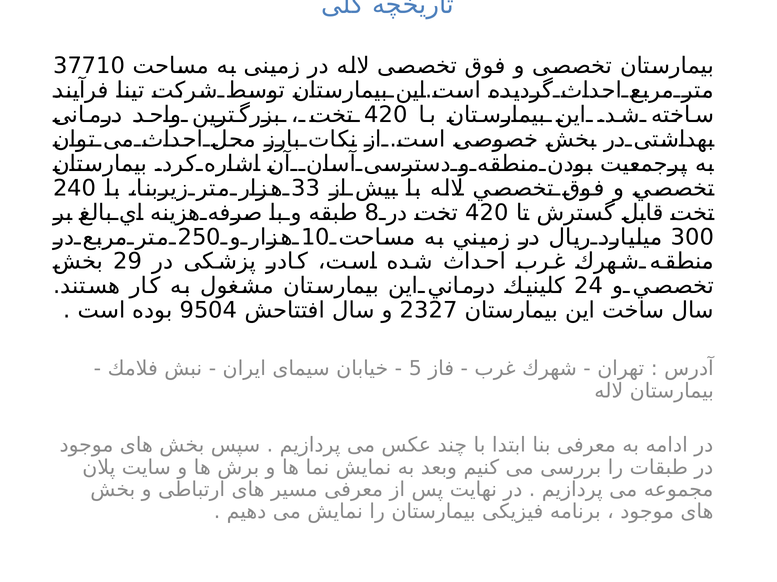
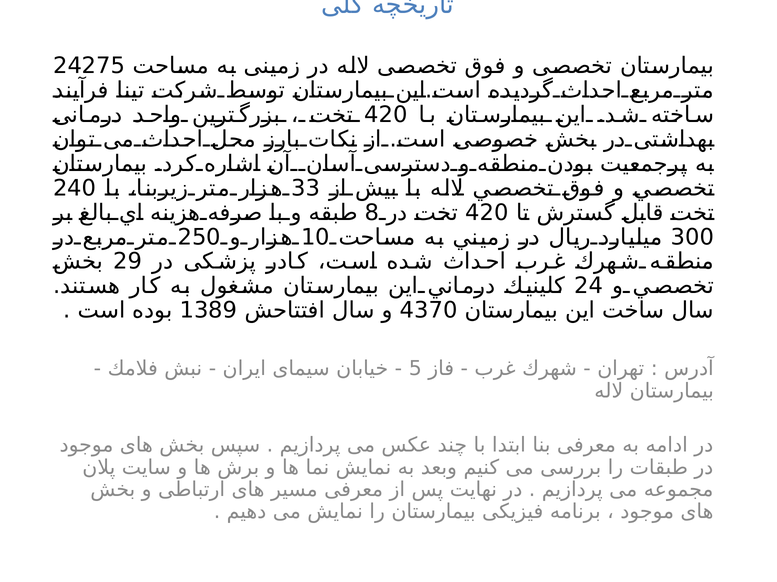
37710: 37710 -> 24275 (89, 66)
9504: 9504 -> 1389 (208, 311)
2327: 2327 -> 4370 (429, 311)
